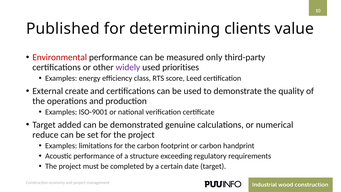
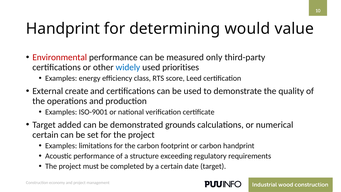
Published: Published -> Handprint (63, 29)
clients: clients -> would (247, 29)
widely colour: purple -> blue (128, 67)
genuine: genuine -> grounds (180, 125)
reduce: reduce -> certain (45, 135)
